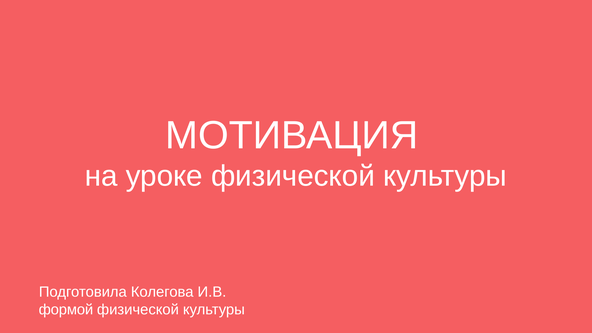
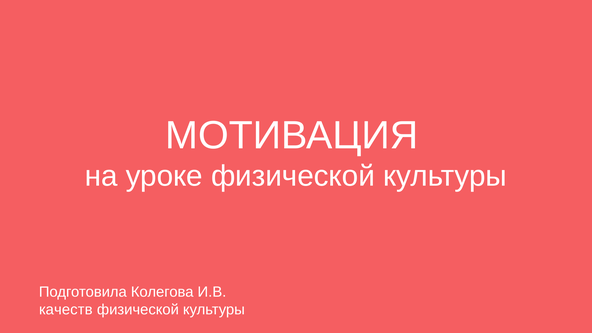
формой: формой -> качеств (66, 310)
